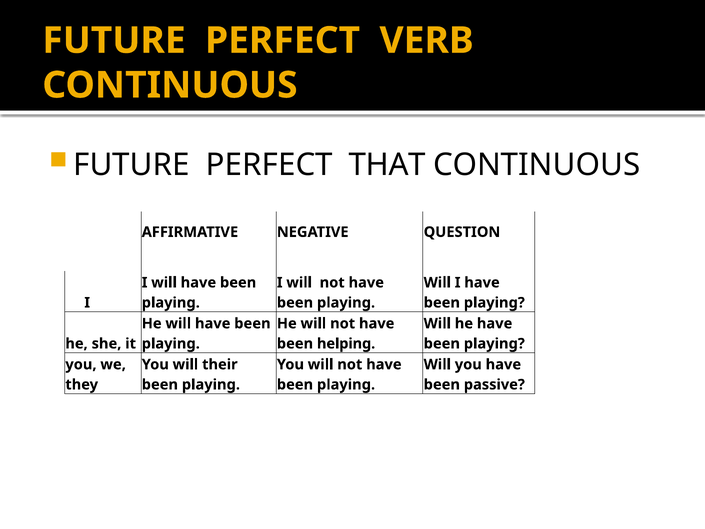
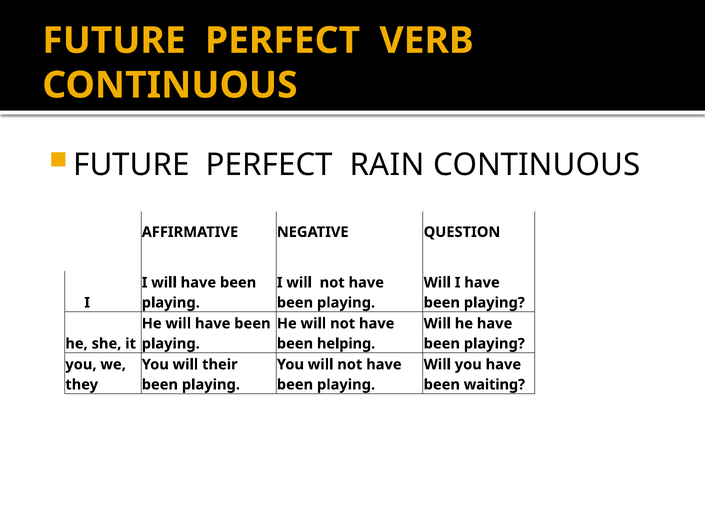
THAT: THAT -> RAIN (387, 165)
passive: passive -> waiting (494, 384)
